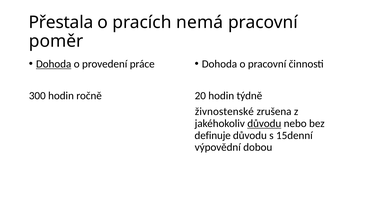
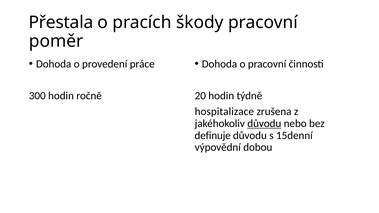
nemá: nemá -> škody (200, 22)
Dohoda underline: present -> none (54, 64)
živnostenské: živnostenské -> hospitalizace (224, 112)
